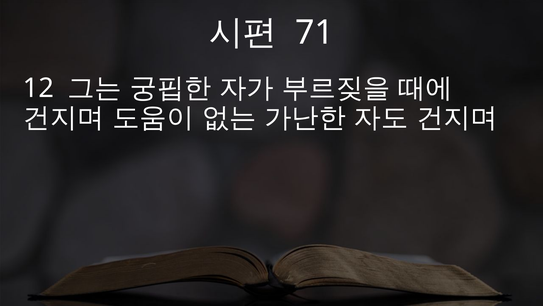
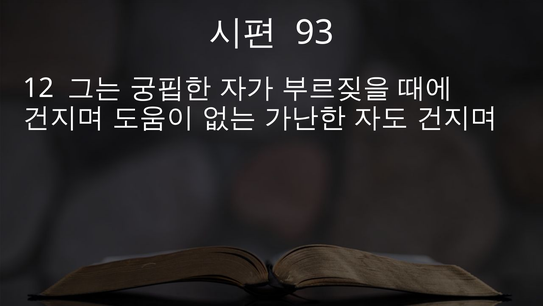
71: 71 -> 93 (315, 33)
